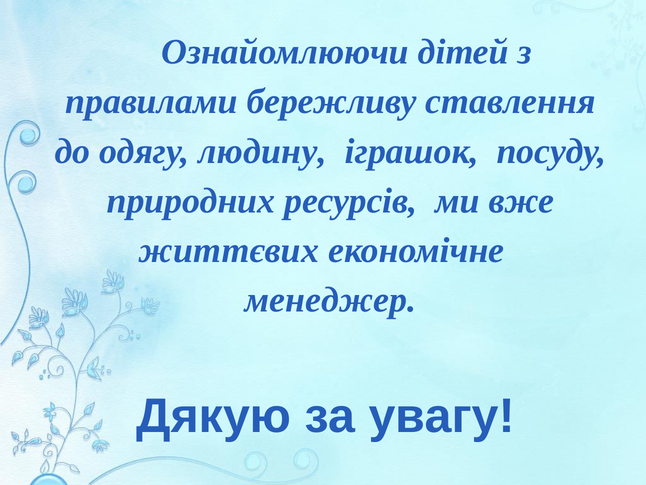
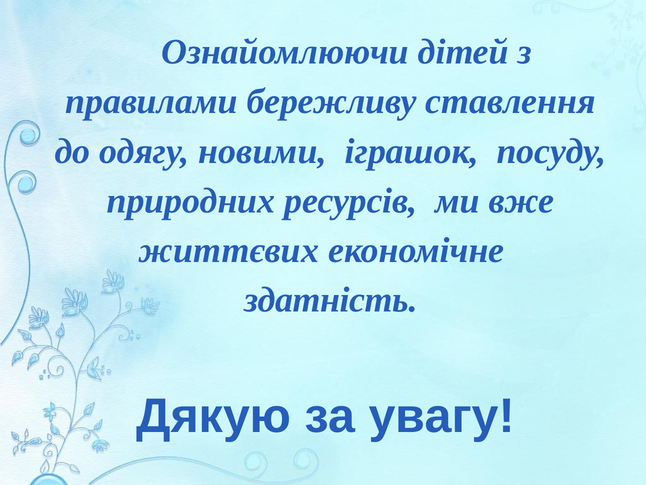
людину: людину -> новими (262, 151)
менеджер: менеджер -> здатність (331, 300)
